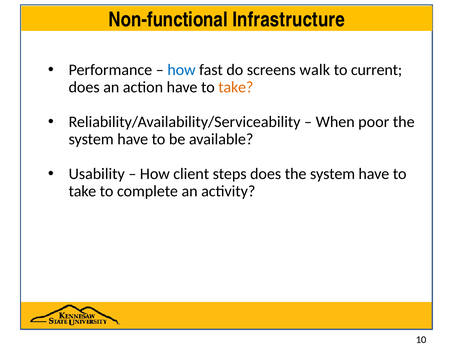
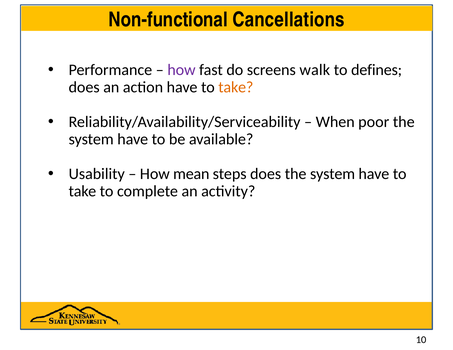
Infrastructure: Infrastructure -> Cancellations (289, 20)
how colour: blue -> purple (181, 70)
current: current -> defines (377, 70)
client: client -> mean (191, 174)
